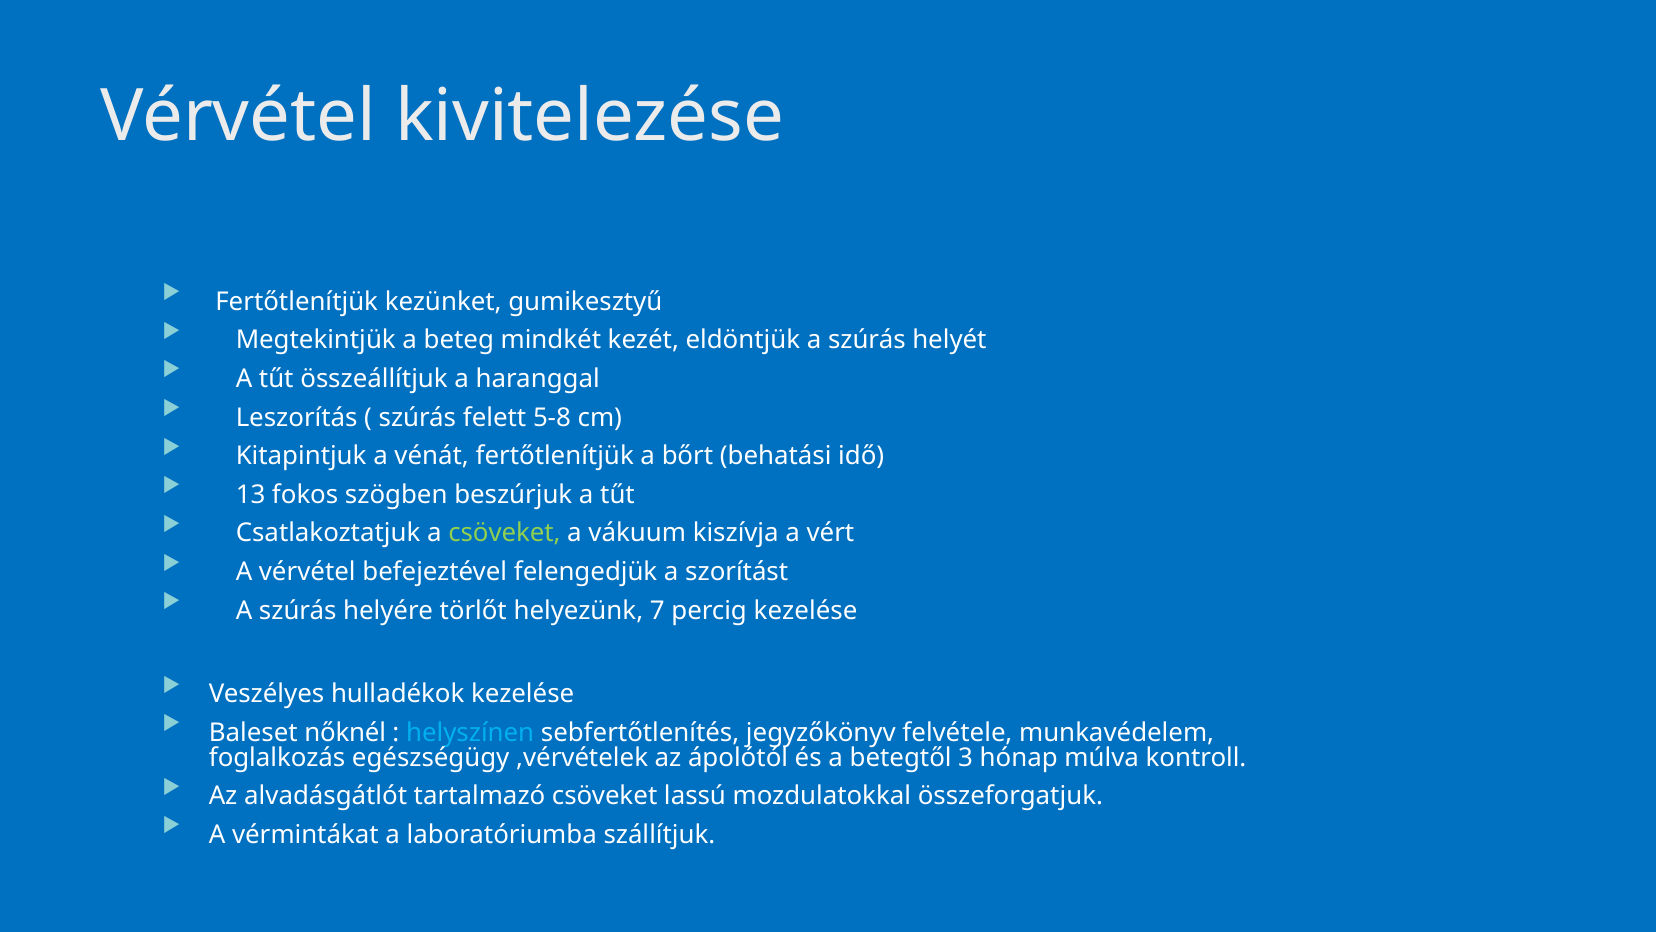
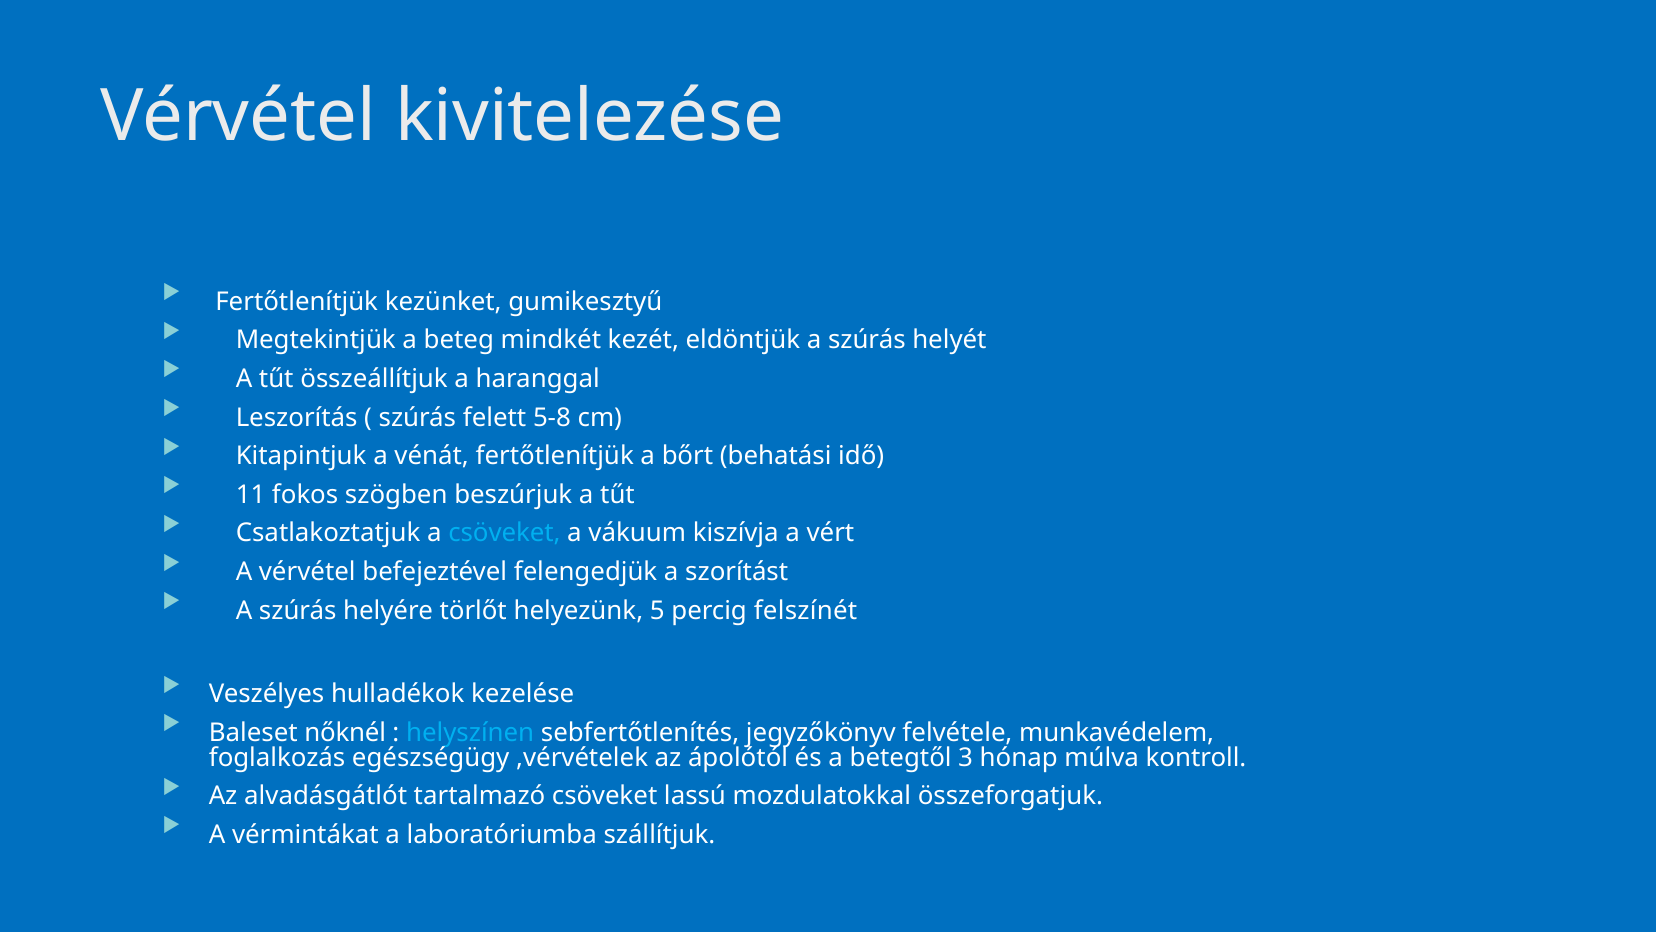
13: 13 -> 11 (251, 495)
csöveket colour: light green -> light blue (504, 533)
7: 7 -> 5 (657, 610)
percig kezelése: kezelése -> felszínét (806, 610)
